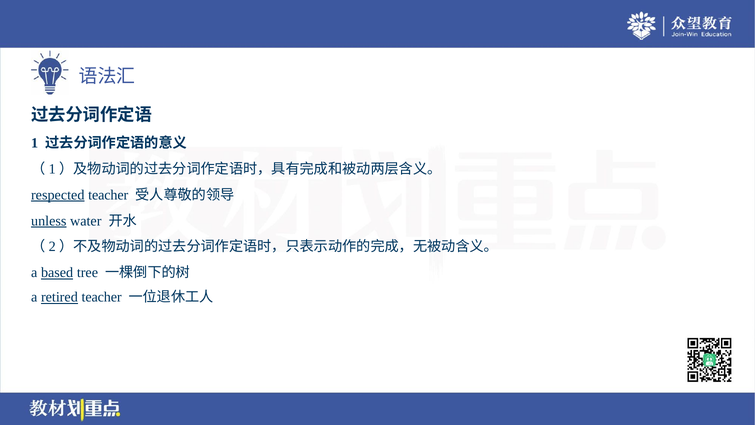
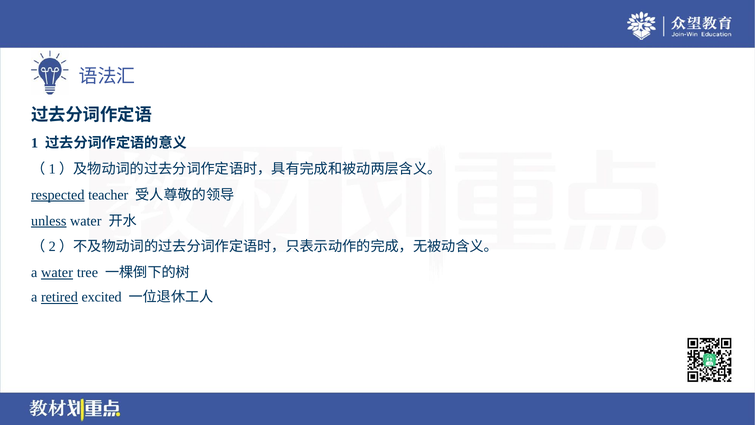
a based: based -> water (57, 273)
retired teacher: teacher -> excited (102, 297)
